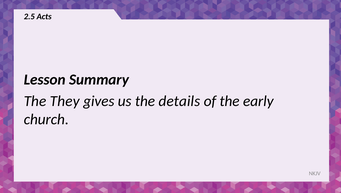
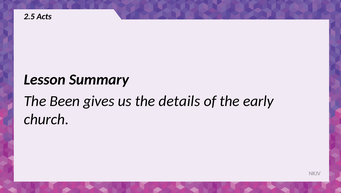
They: They -> Been (65, 101)
